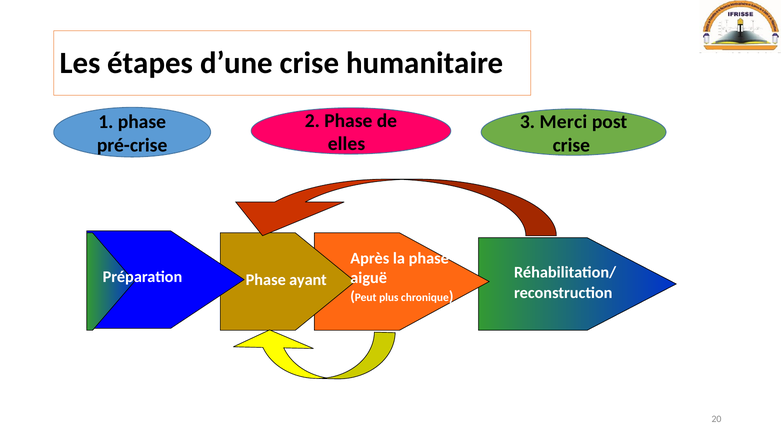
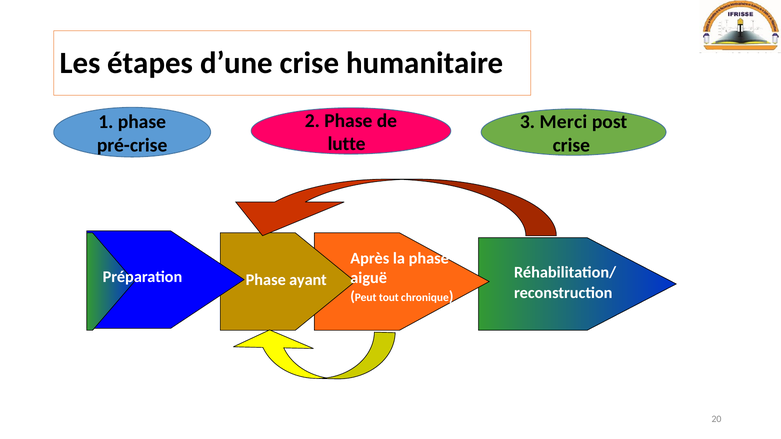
elles: elles -> lutte (347, 144)
plus: plus -> tout (389, 298)
